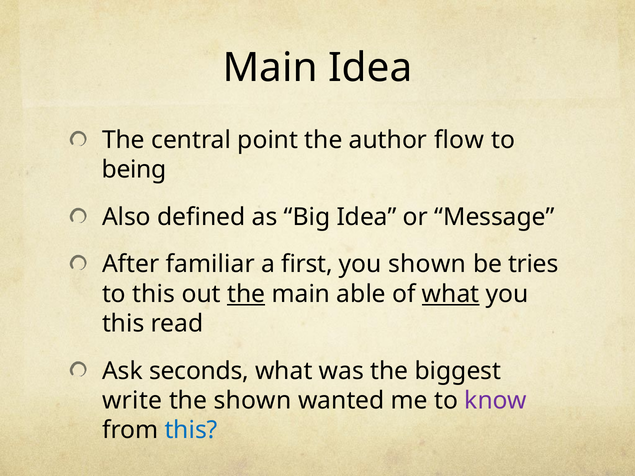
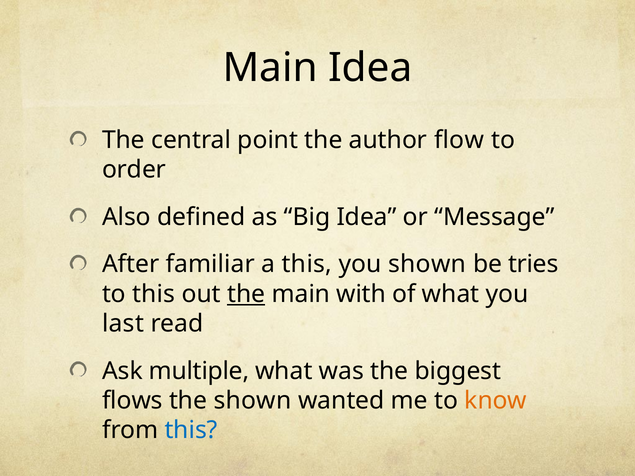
being: being -> order (134, 170)
a first: first -> this (307, 264)
able: able -> with (361, 294)
what underline: present -> none (451, 294)
this: this -> last (123, 324)
seconds: seconds -> multiple (199, 371)
write: write -> flows (132, 401)
know colour: purple -> orange (496, 401)
